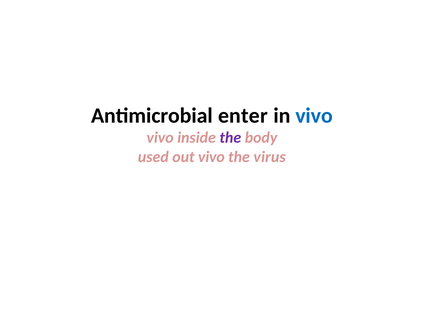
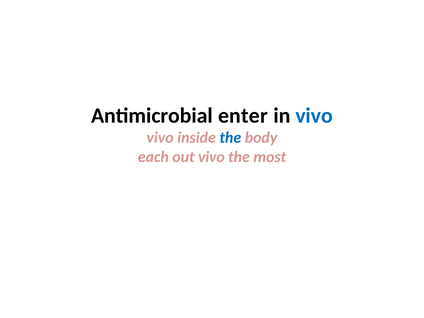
the colour: purple -> blue (230, 138)
used: used -> each (153, 157)
virus: virus -> most (270, 157)
